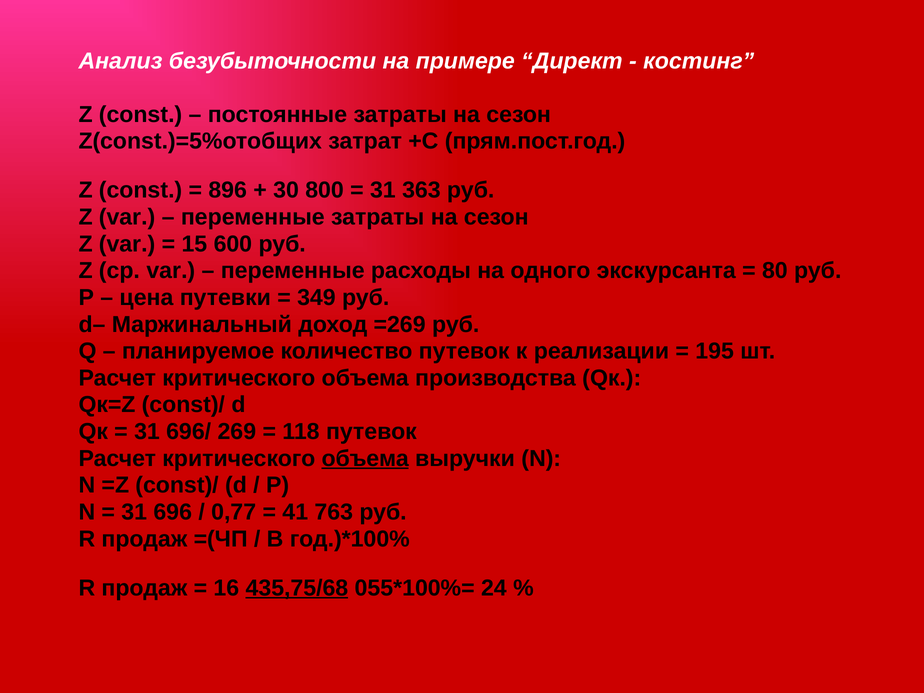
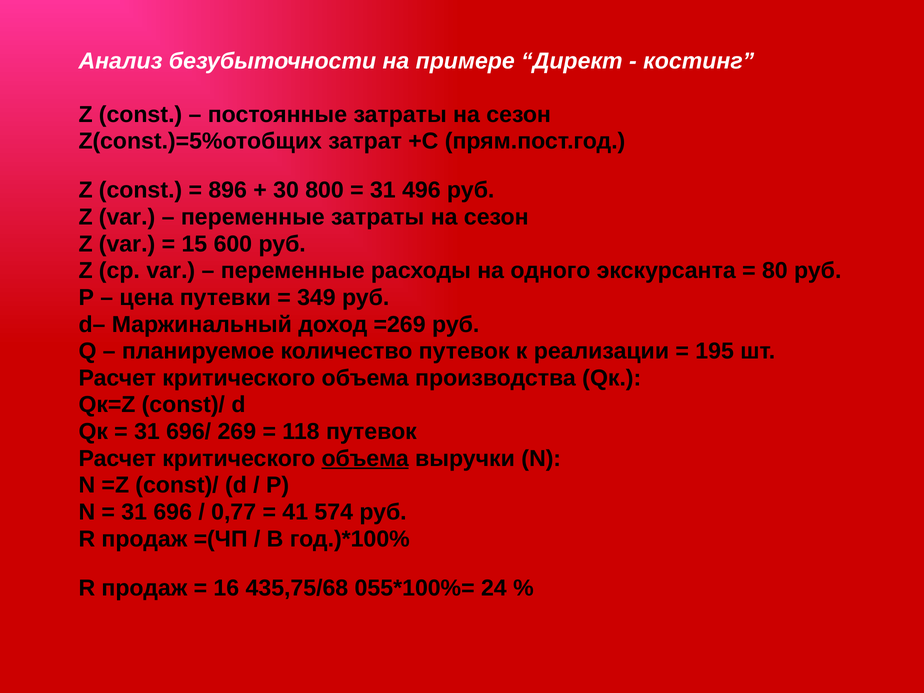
363: 363 -> 496 (421, 190)
763: 763 -> 574 (334, 512)
435,75/68 underline: present -> none (297, 588)
